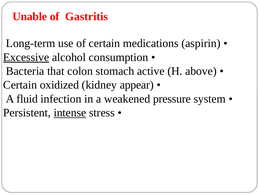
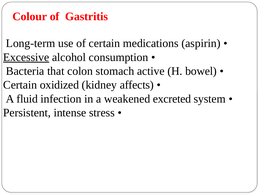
Unable: Unable -> Colour (30, 16)
above: above -> bowel (201, 71)
appear: appear -> affects (137, 85)
pressure: pressure -> excreted (172, 98)
intense underline: present -> none (70, 112)
